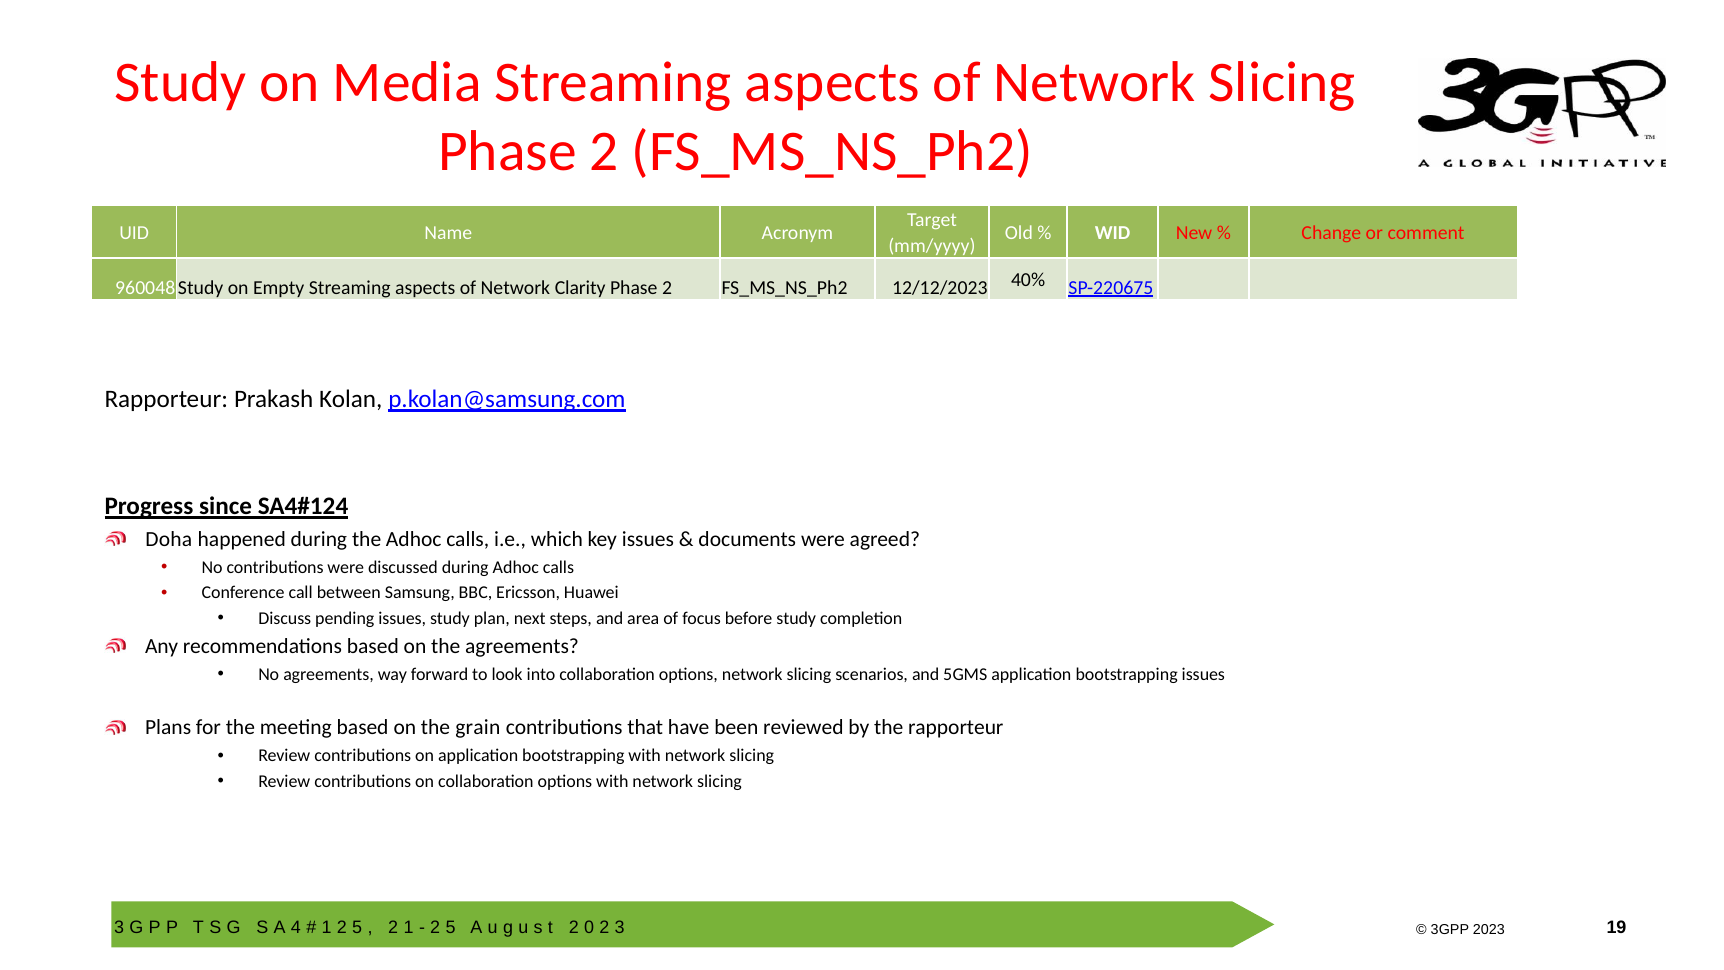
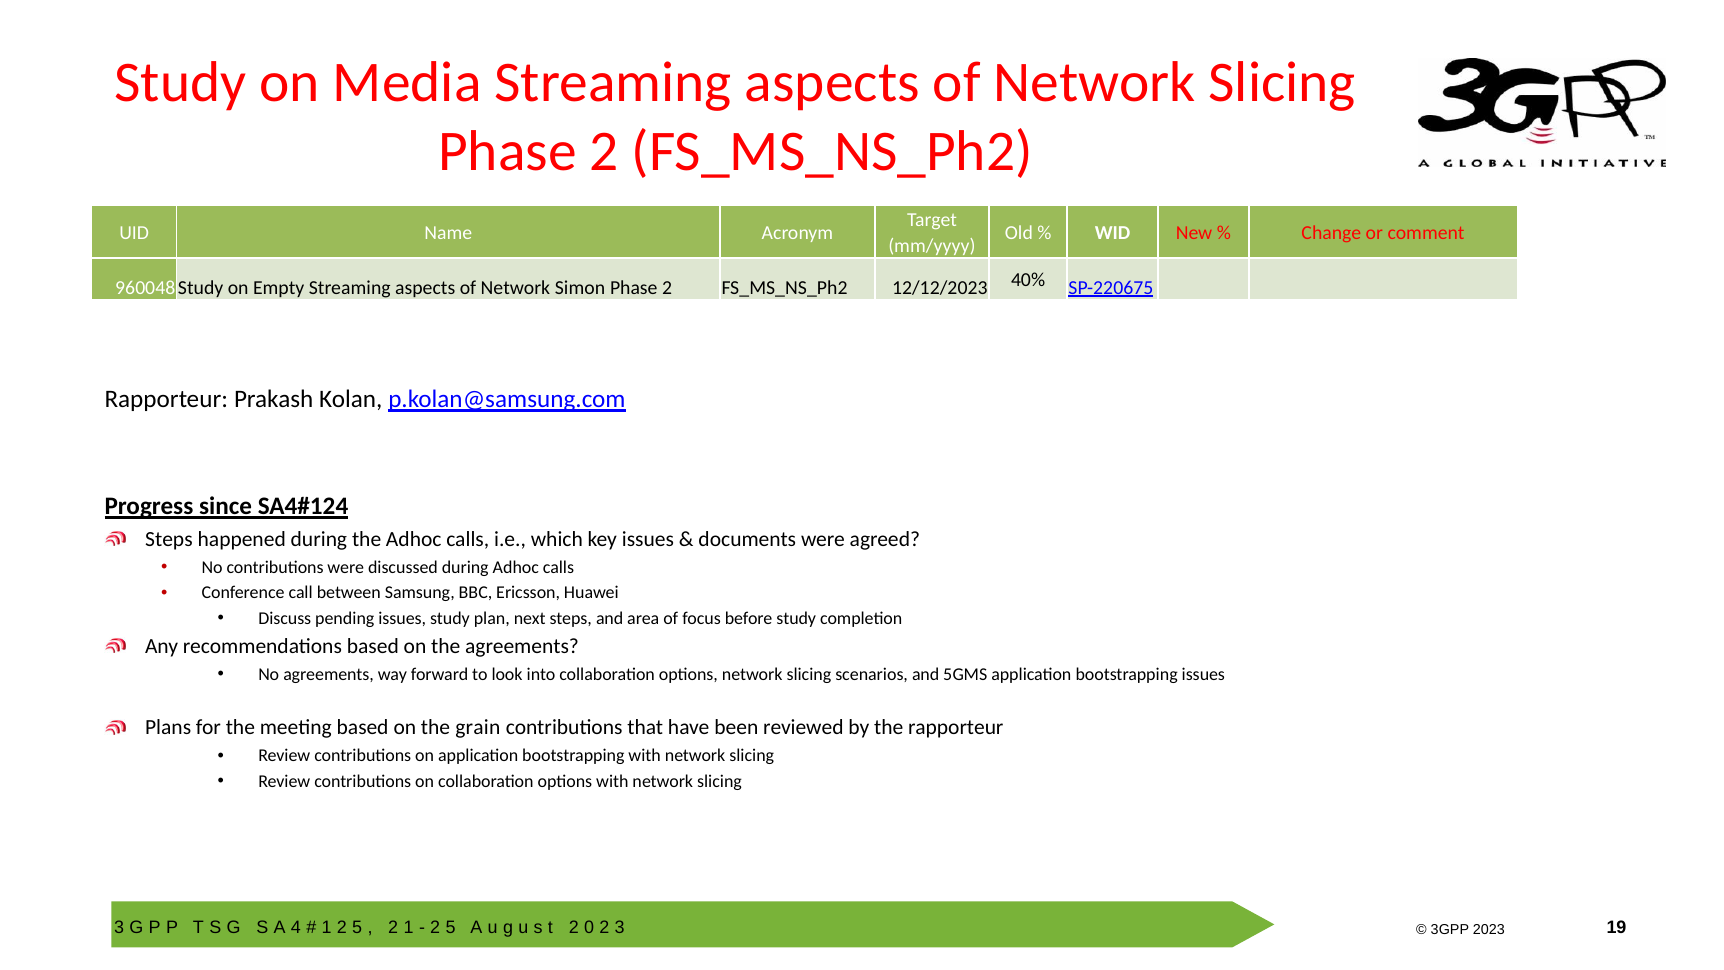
Clarity: Clarity -> Simon (580, 288)
Doha: Doha -> Steps (169, 539)
